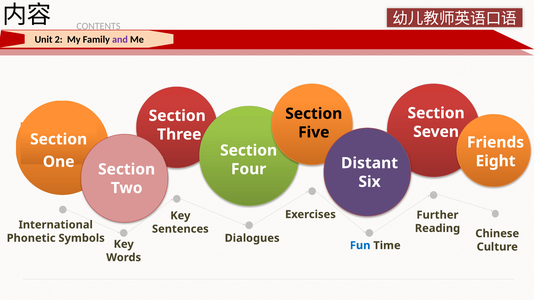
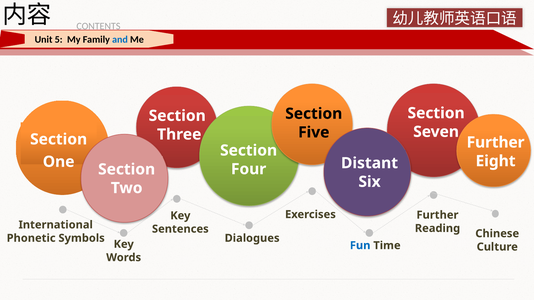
2: 2 -> 5 (59, 40)
and colour: purple -> blue (120, 40)
Friends: Friends -> Further (496, 143)
